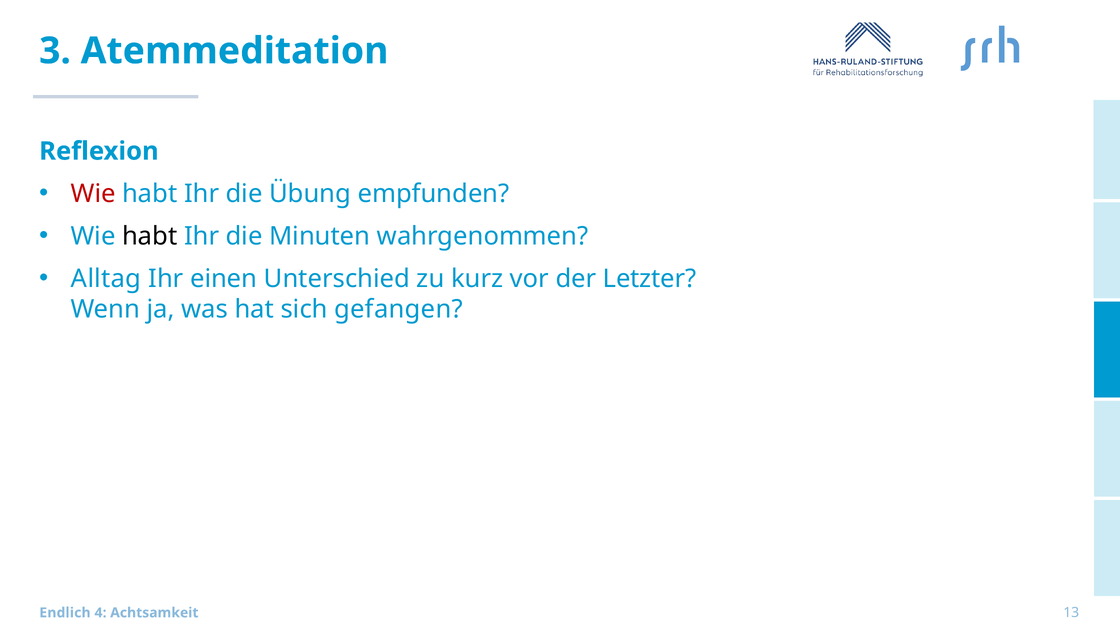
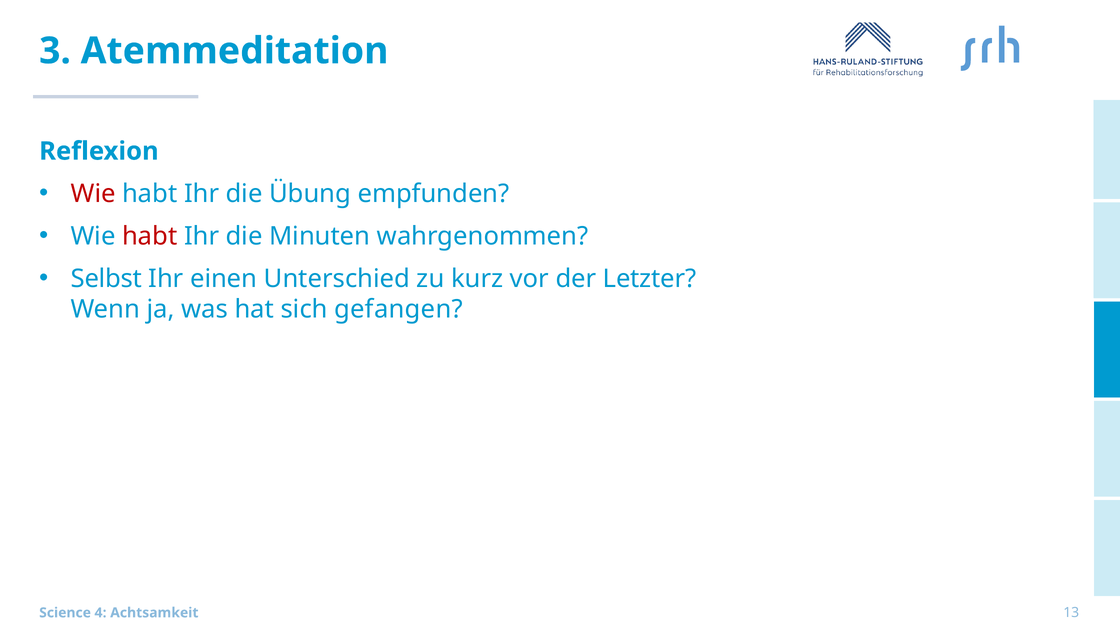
habt colour: black -> red (150, 236)
Alltag: Alltag -> Selbst (106, 279)
Endlich: Endlich -> Science (65, 613)
